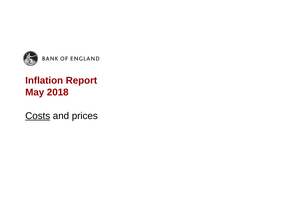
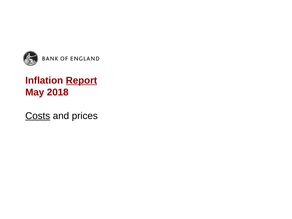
Report underline: none -> present (81, 81)
